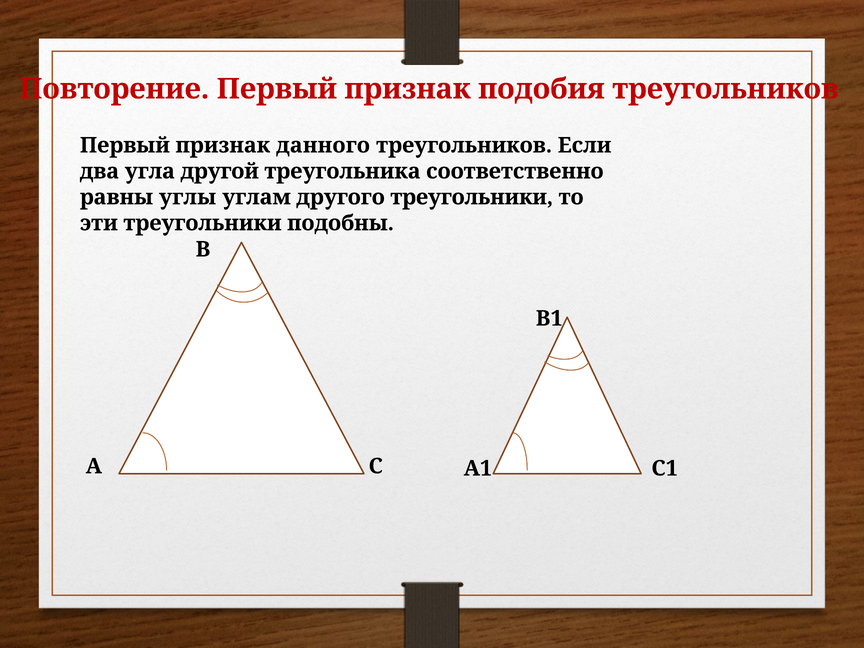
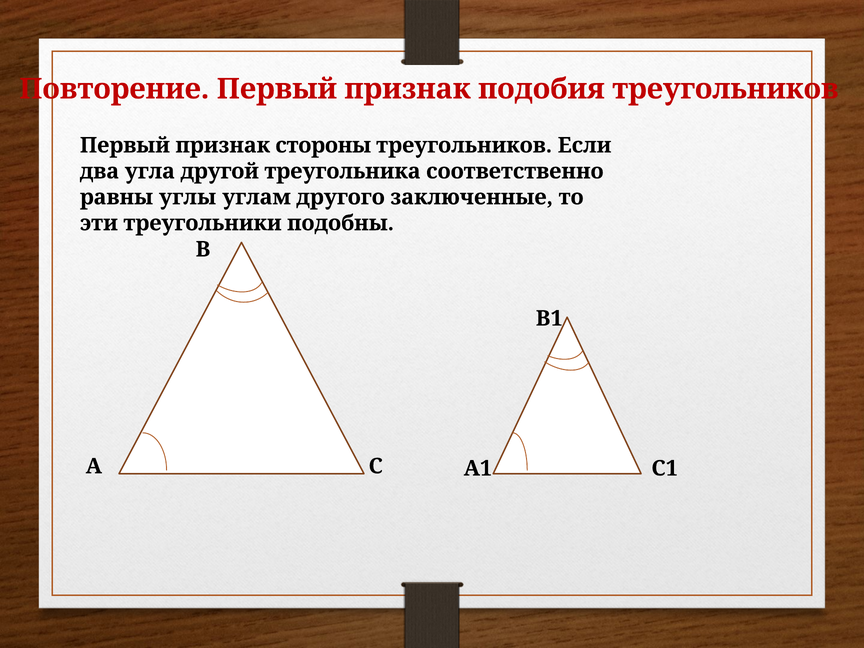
данного: данного -> стороны (323, 145)
другого треугольники: треугольники -> заключенные (472, 197)
